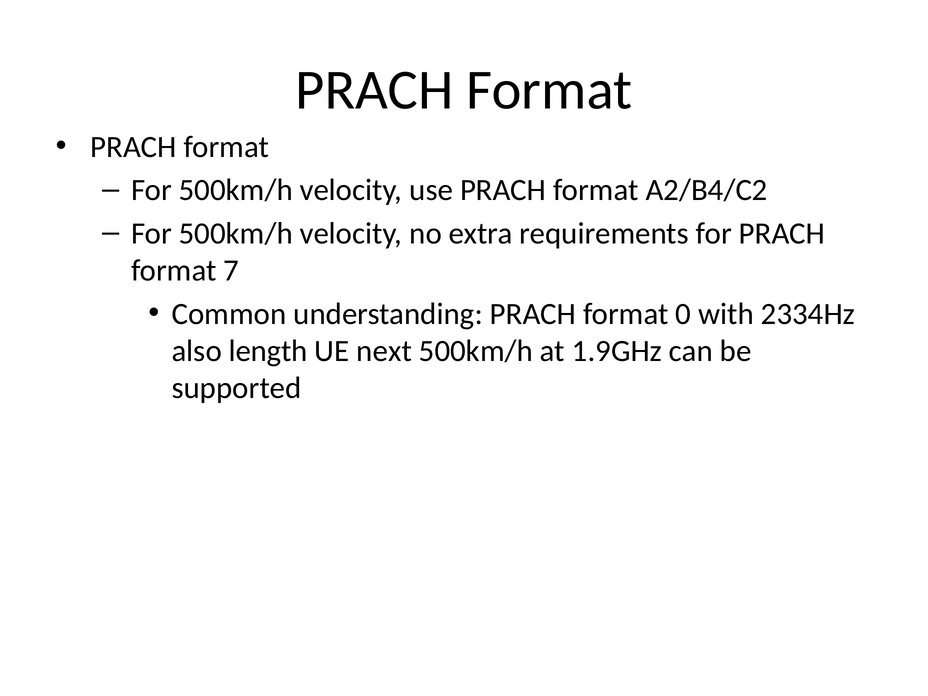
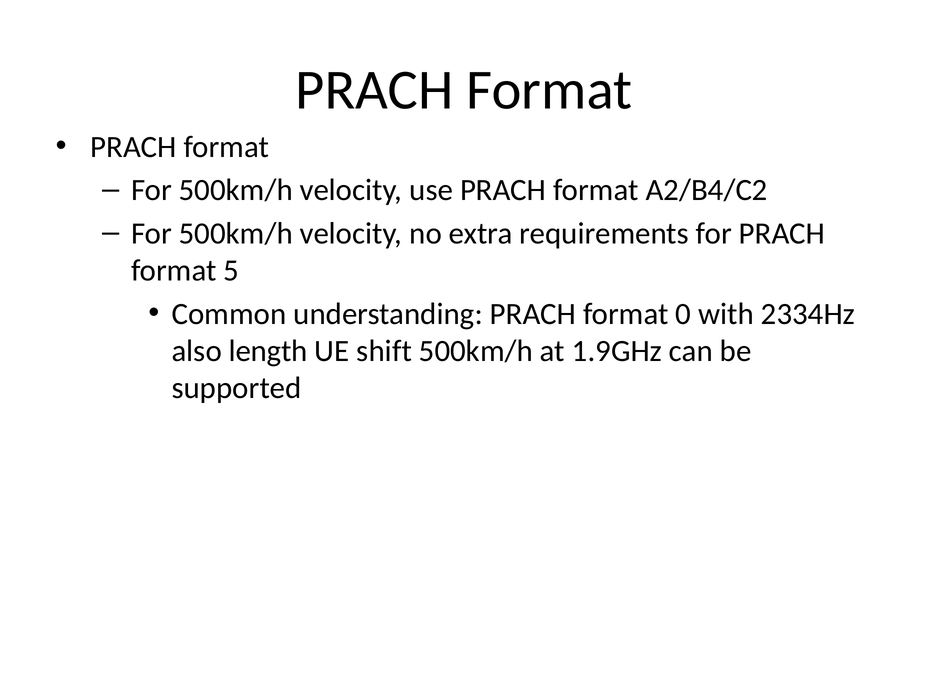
7: 7 -> 5 (231, 271)
next: next -> shift (384, 351)
